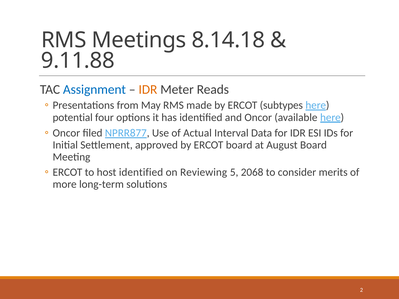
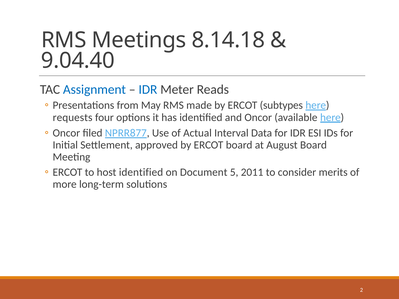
9.11.88: 9.11.88 -> 9.04.40 (78, 61)
IDR colour: orange -> blue (148, 90)
potential: potential -> requests (73, 117)
Reviewing: Reviewing -> Document (204, 172)
2068: 2068 -> 2011 (252, 172)
